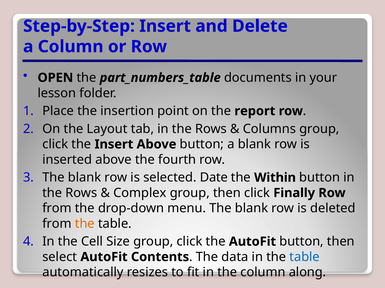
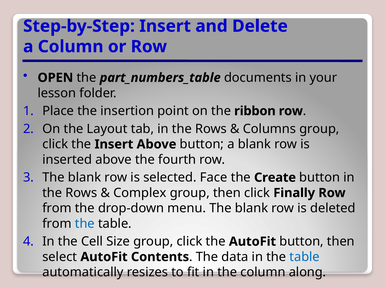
report: report -> ribbon (255, 111)
Date: Date -> Face (214, 178)
Within: Within -> Create (275, 178)
the colour: orange -> blue (85, 224)
